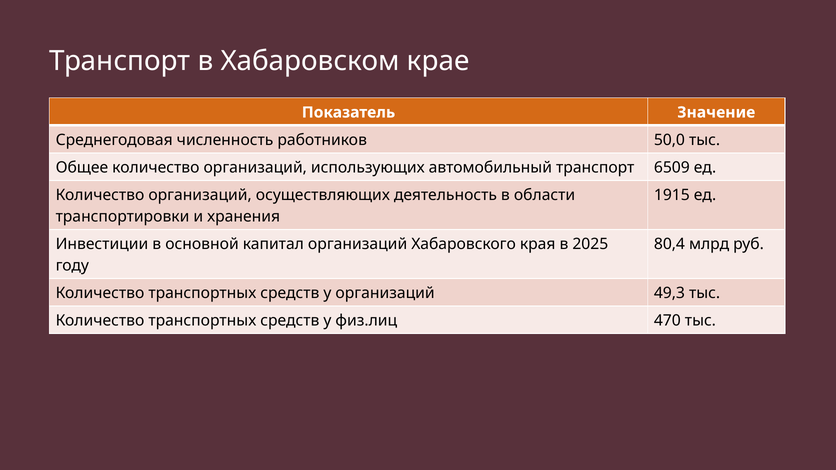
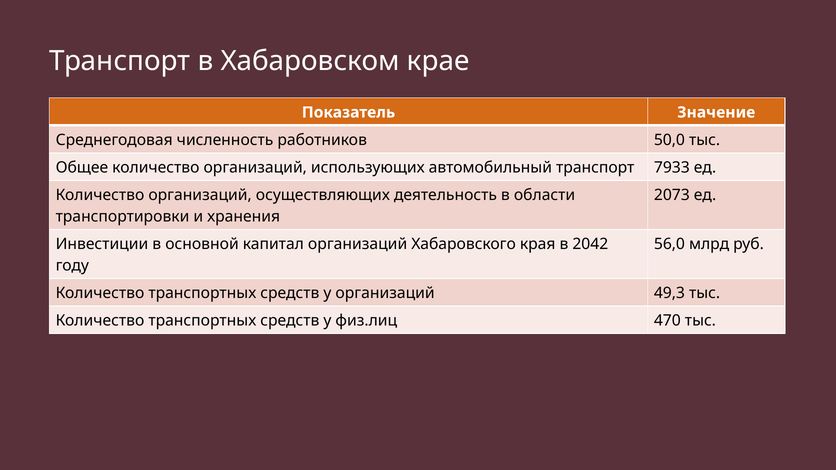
6509: 6509 -> 7933 (672, 168)
1915: 1915 -> 2073 (672, 195)
2025: 2025 -> 2042 (590, 244)
80,4: 80,4 -> 56,0 (669, 244)
